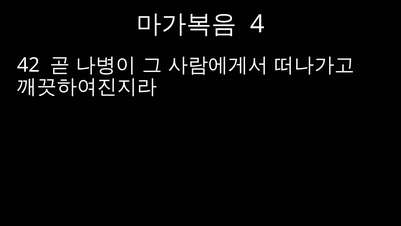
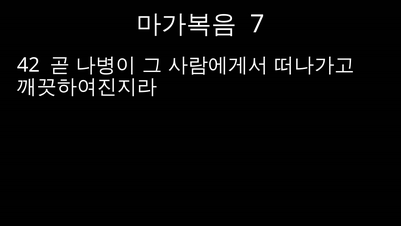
4: 4 -> 7 (257, 24)
